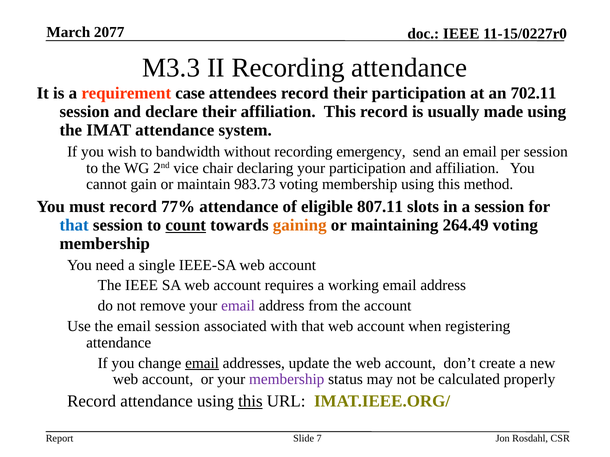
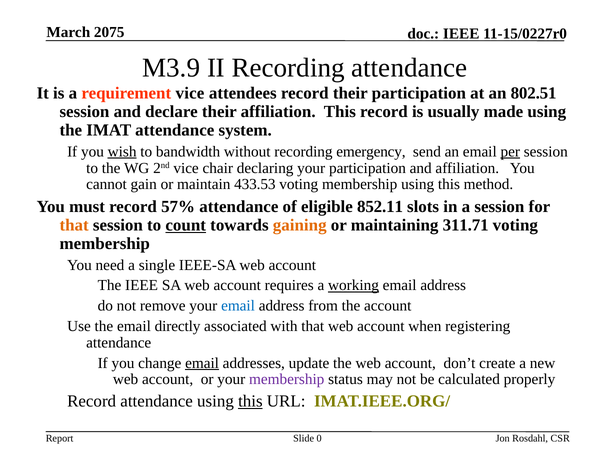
2077: 2077 -> 2075 (109, 32)
M3.3: M3.3 -> M3.9 (171, 68)
requirement case: case -> vice (190, 93)
702.11: 702.11 -> 802.51 (534, 93)
wish underline: none -> present (122, 152)
per underline: none -> present (510, 152)
983.73: 983.73 -> 433.53 (255, 185)
77%: 77% -> 57% (178, 207)
807.11: 807.11 -> 852.11 (380, 207)
that colour: blue -> orange (74, 225)
264.49: 264.49 -> 311.71 (466, 225)
working underline: none -> present (353, 286)
email colour: purple -> blue (238, 306)
email session: session -> directly (178, 327)
7: 7 -> 0 (319, 439)
